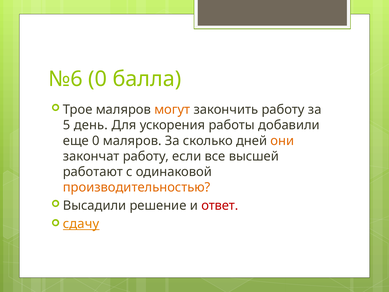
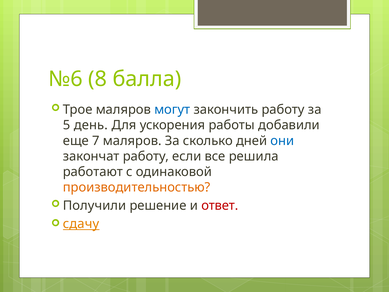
№6 0: 0 -> 8 (98, 79)
могут colour: orange -> blue (172, 109)
еще 0: 0 -> 7 (96, 141)
они colour: orange -> blue (282, 141)
высшей: высшей -> решила (254, 156)
Высадили: Высадили -> Получили (95, 205)
